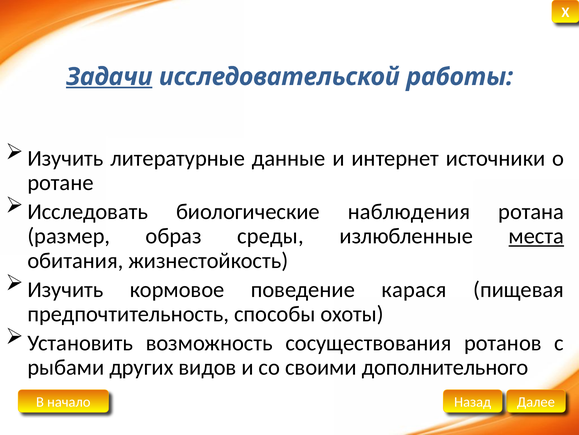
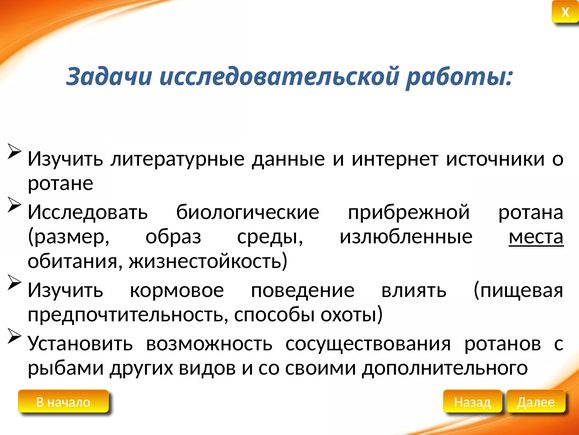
Задачи underline: present -> none (109, 77)
наблюдения: наблюдения -> прибрежной (409, 211)
карася: карася -> влиять (414, 289)
